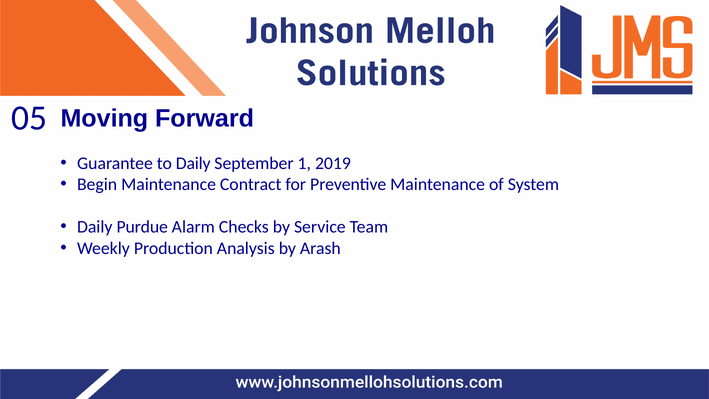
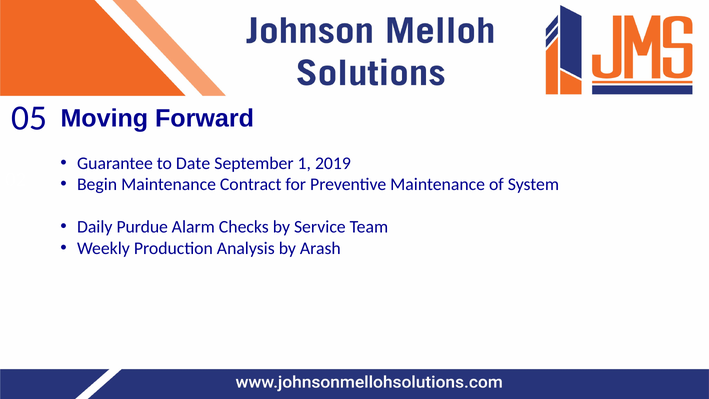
to Daily: Daily -> Date (193, 163)
